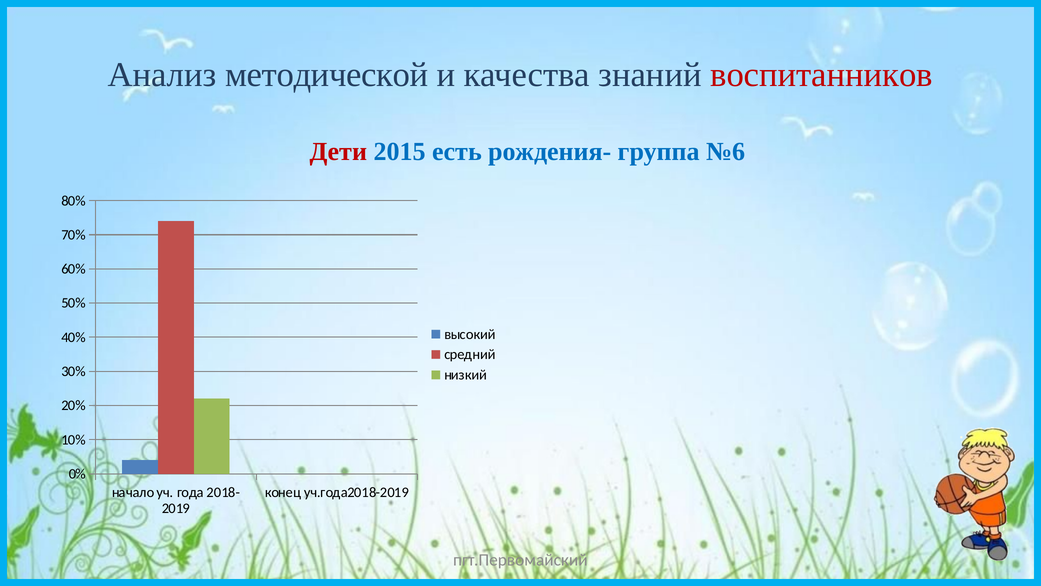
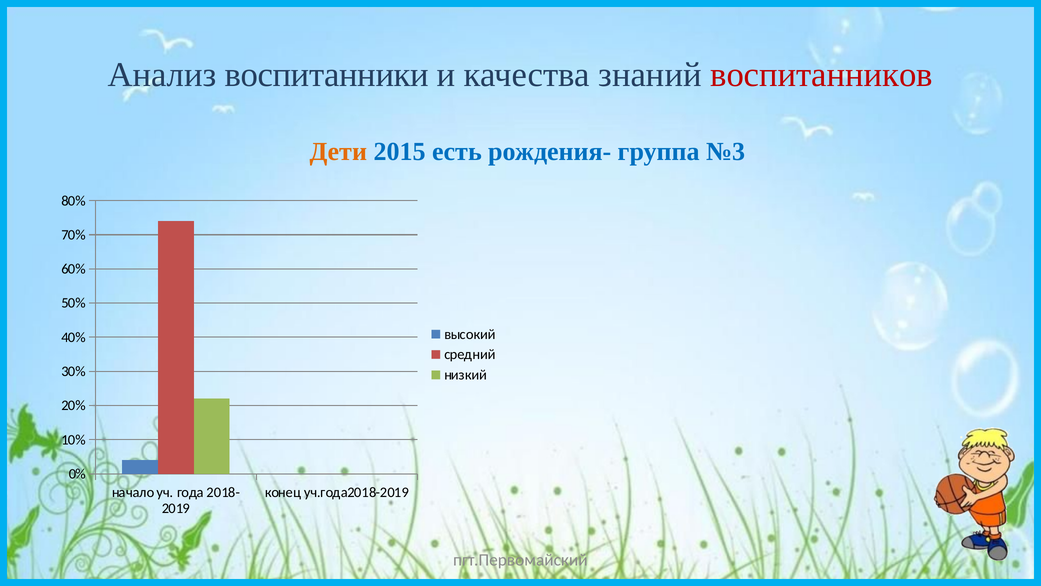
методической: методической -> воспитанники (327, 75)
Дети colour: red -> orange (339, 151)
№6: №6 -> №3 (726, 151)
